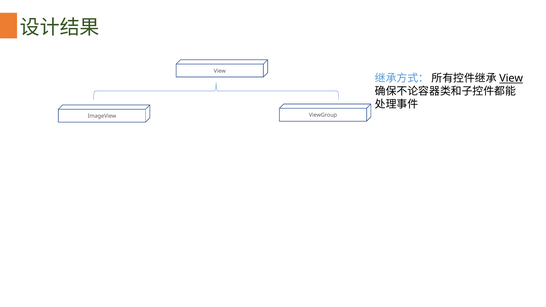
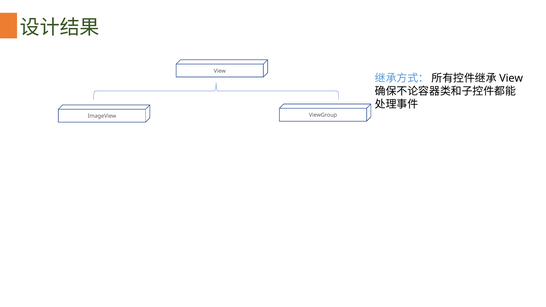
View underline: present -> none (511, 78)
